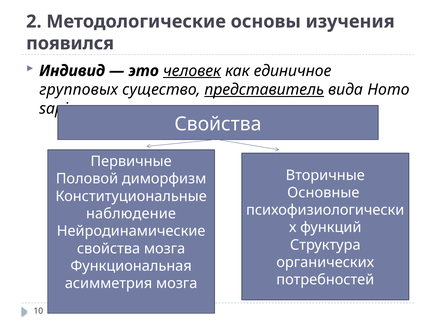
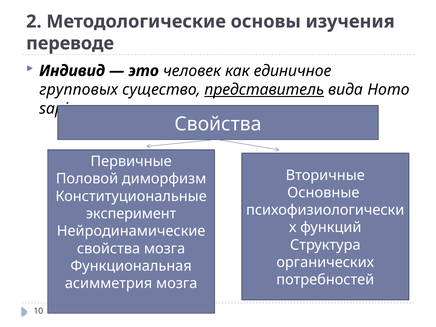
появился: появился -> переводе (70, 43)
человек underline: present -> none (192, 71)
наблюдение: наблюдение -> эксперимент (131, 214)
